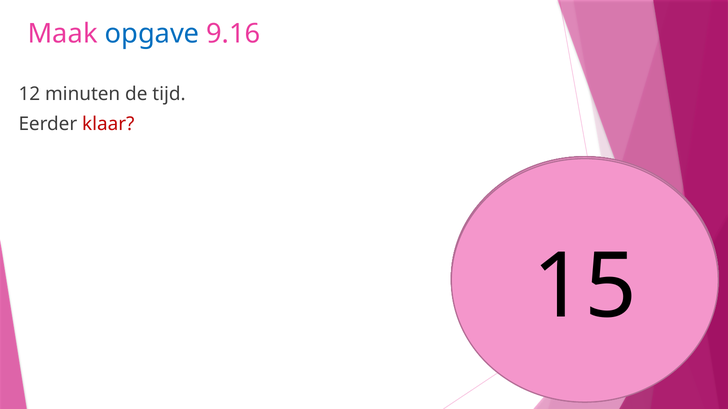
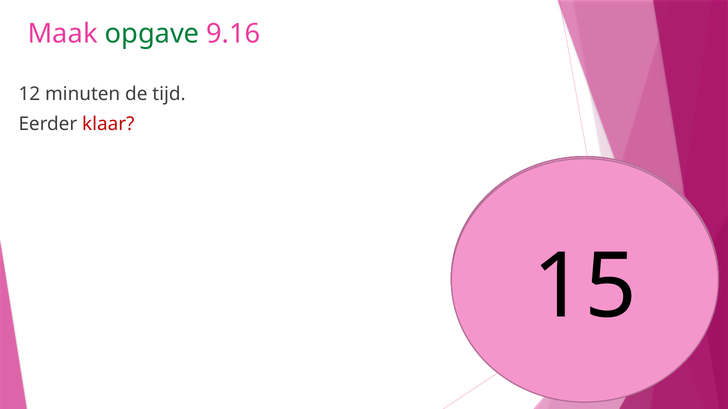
opgave colour: blue -> green (152, 34)
